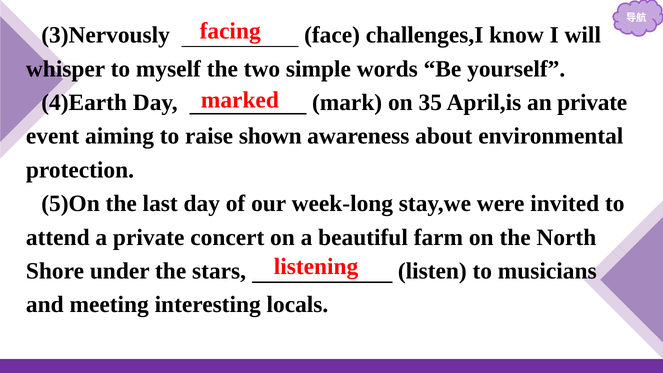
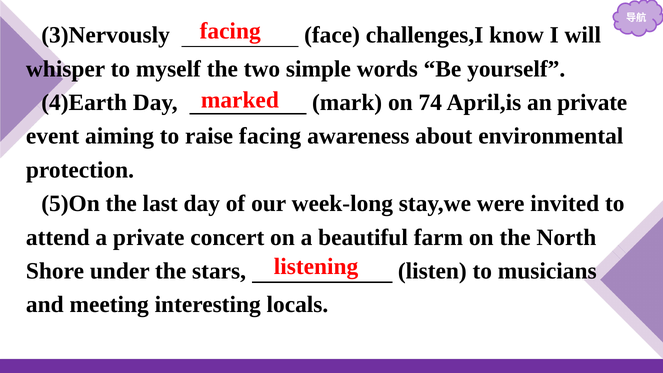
35: 35 -> 74 (430, 102)
raise shown: shown -> facing (270, 136)
